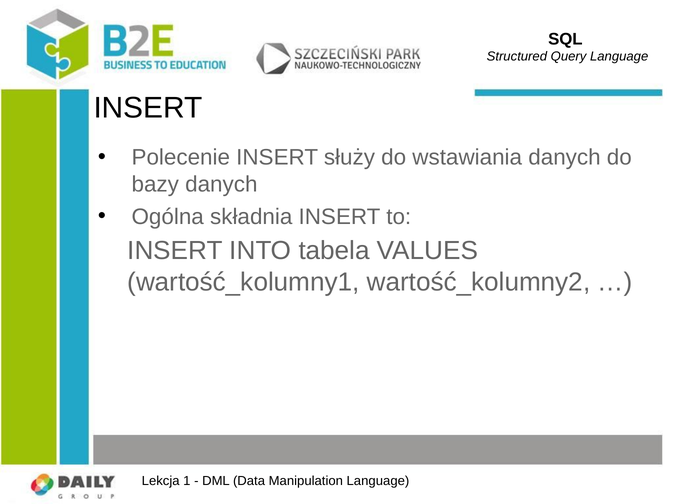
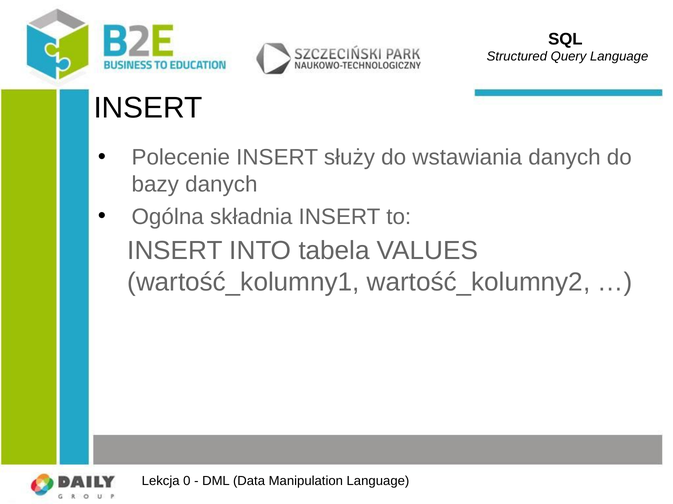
1: 1 -> 0 (187, 481)
